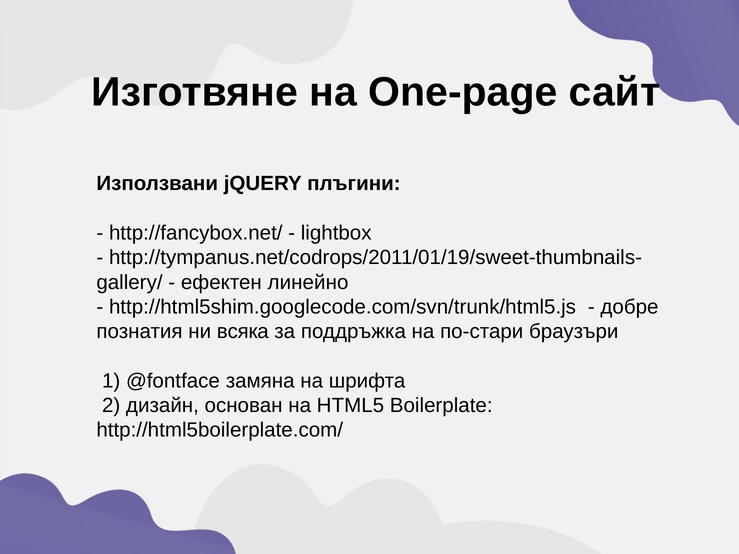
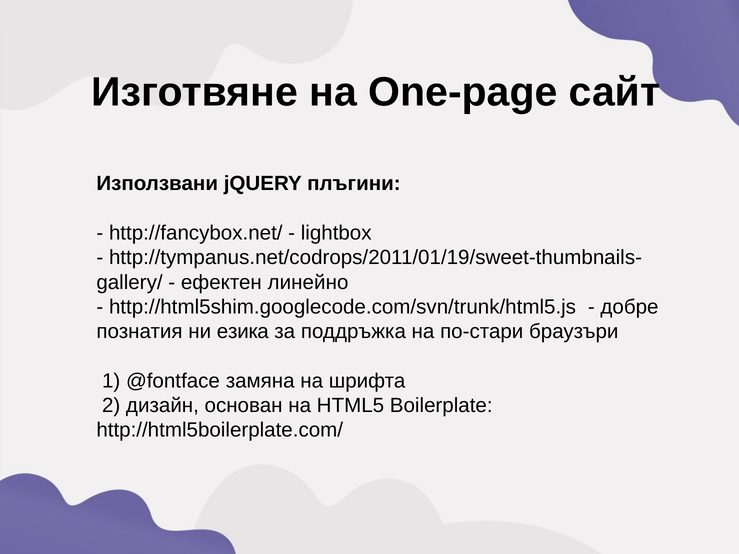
всяка: всяка -> езика (243, 332)
